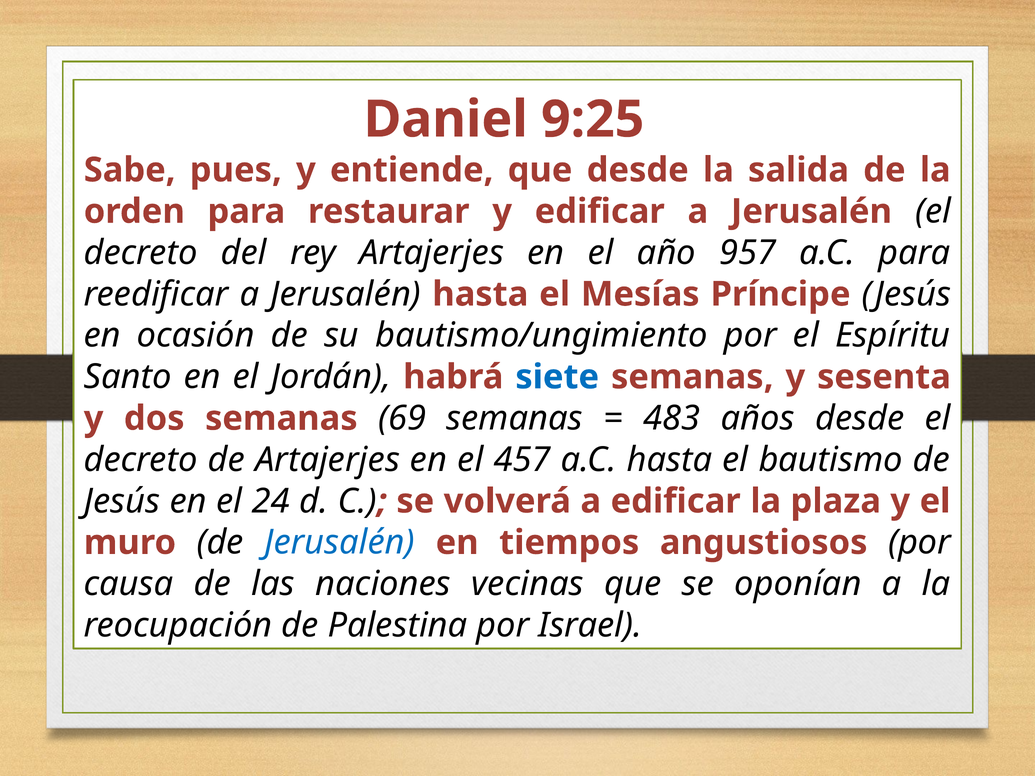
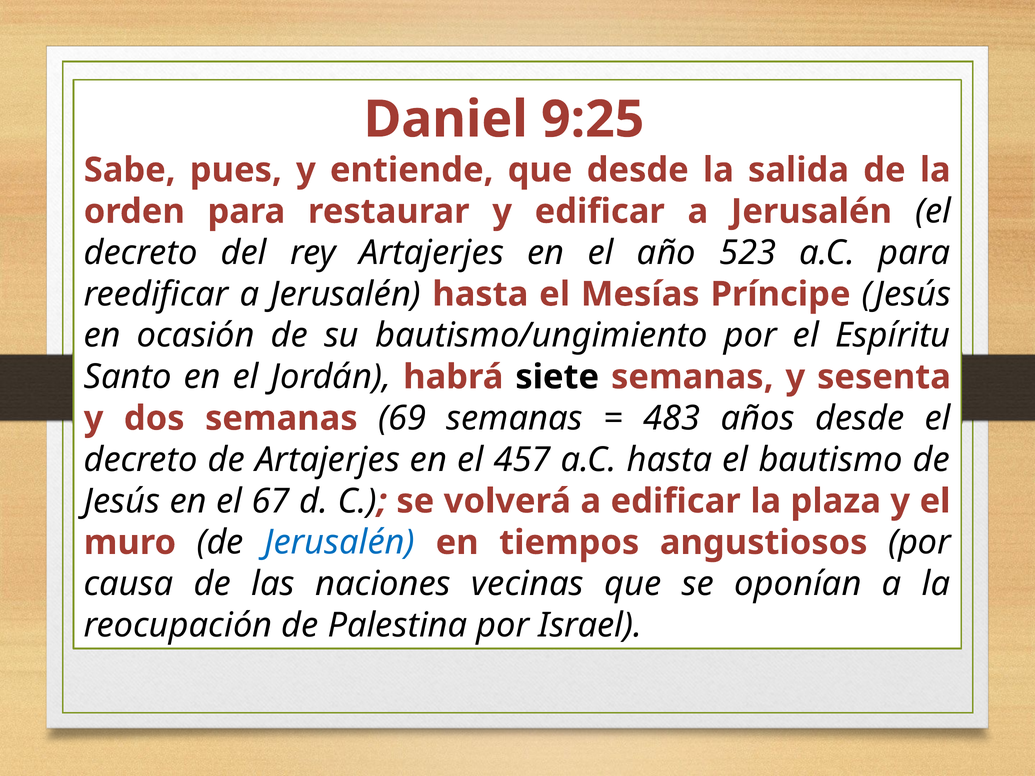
957: 957 -> 523 (748, 253)
siete colour: blue -> black (557, 377)
24: 24 -> 67 (271, 501)
